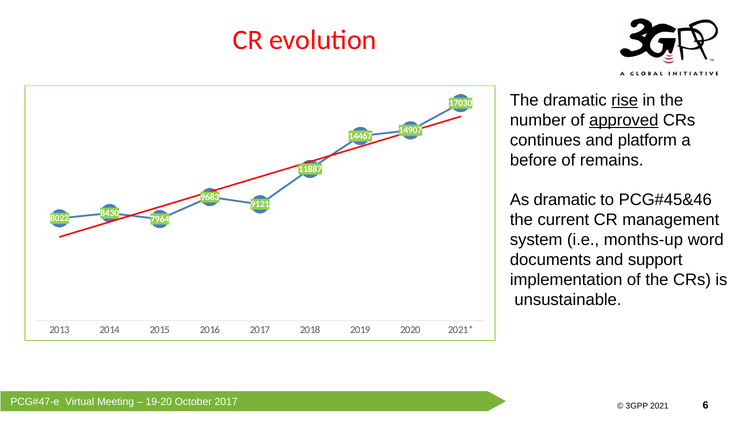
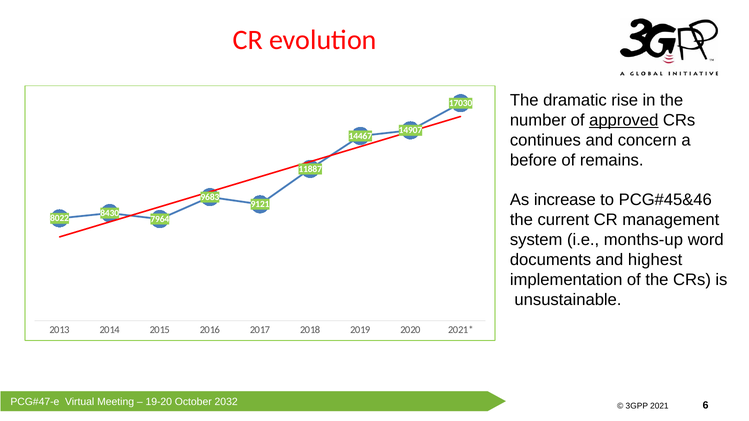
rise underline: present -> none (625, 100)
platform: platform -> concern (647, 140)
As dramatic: dramatic -> increase (565, 200)
support: support -> highest (655, 260)
2017: 2017 -> 2032 (226, 402)
